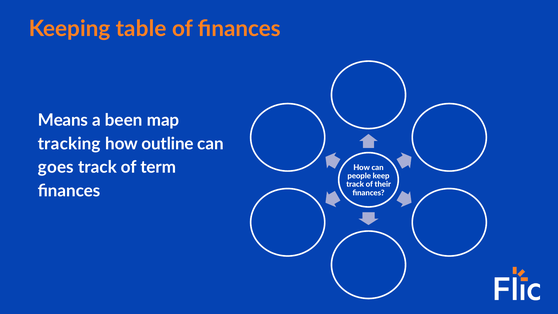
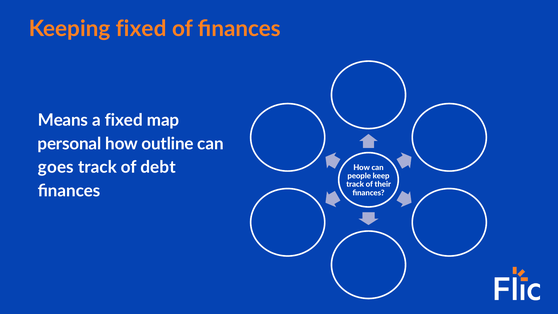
Keeping table: table -> fixed (141, 29)
a been: been -> fixed (124, 120)
tracking: tracking -> personal (69, 144)
term: term -> debt (158, 167)
